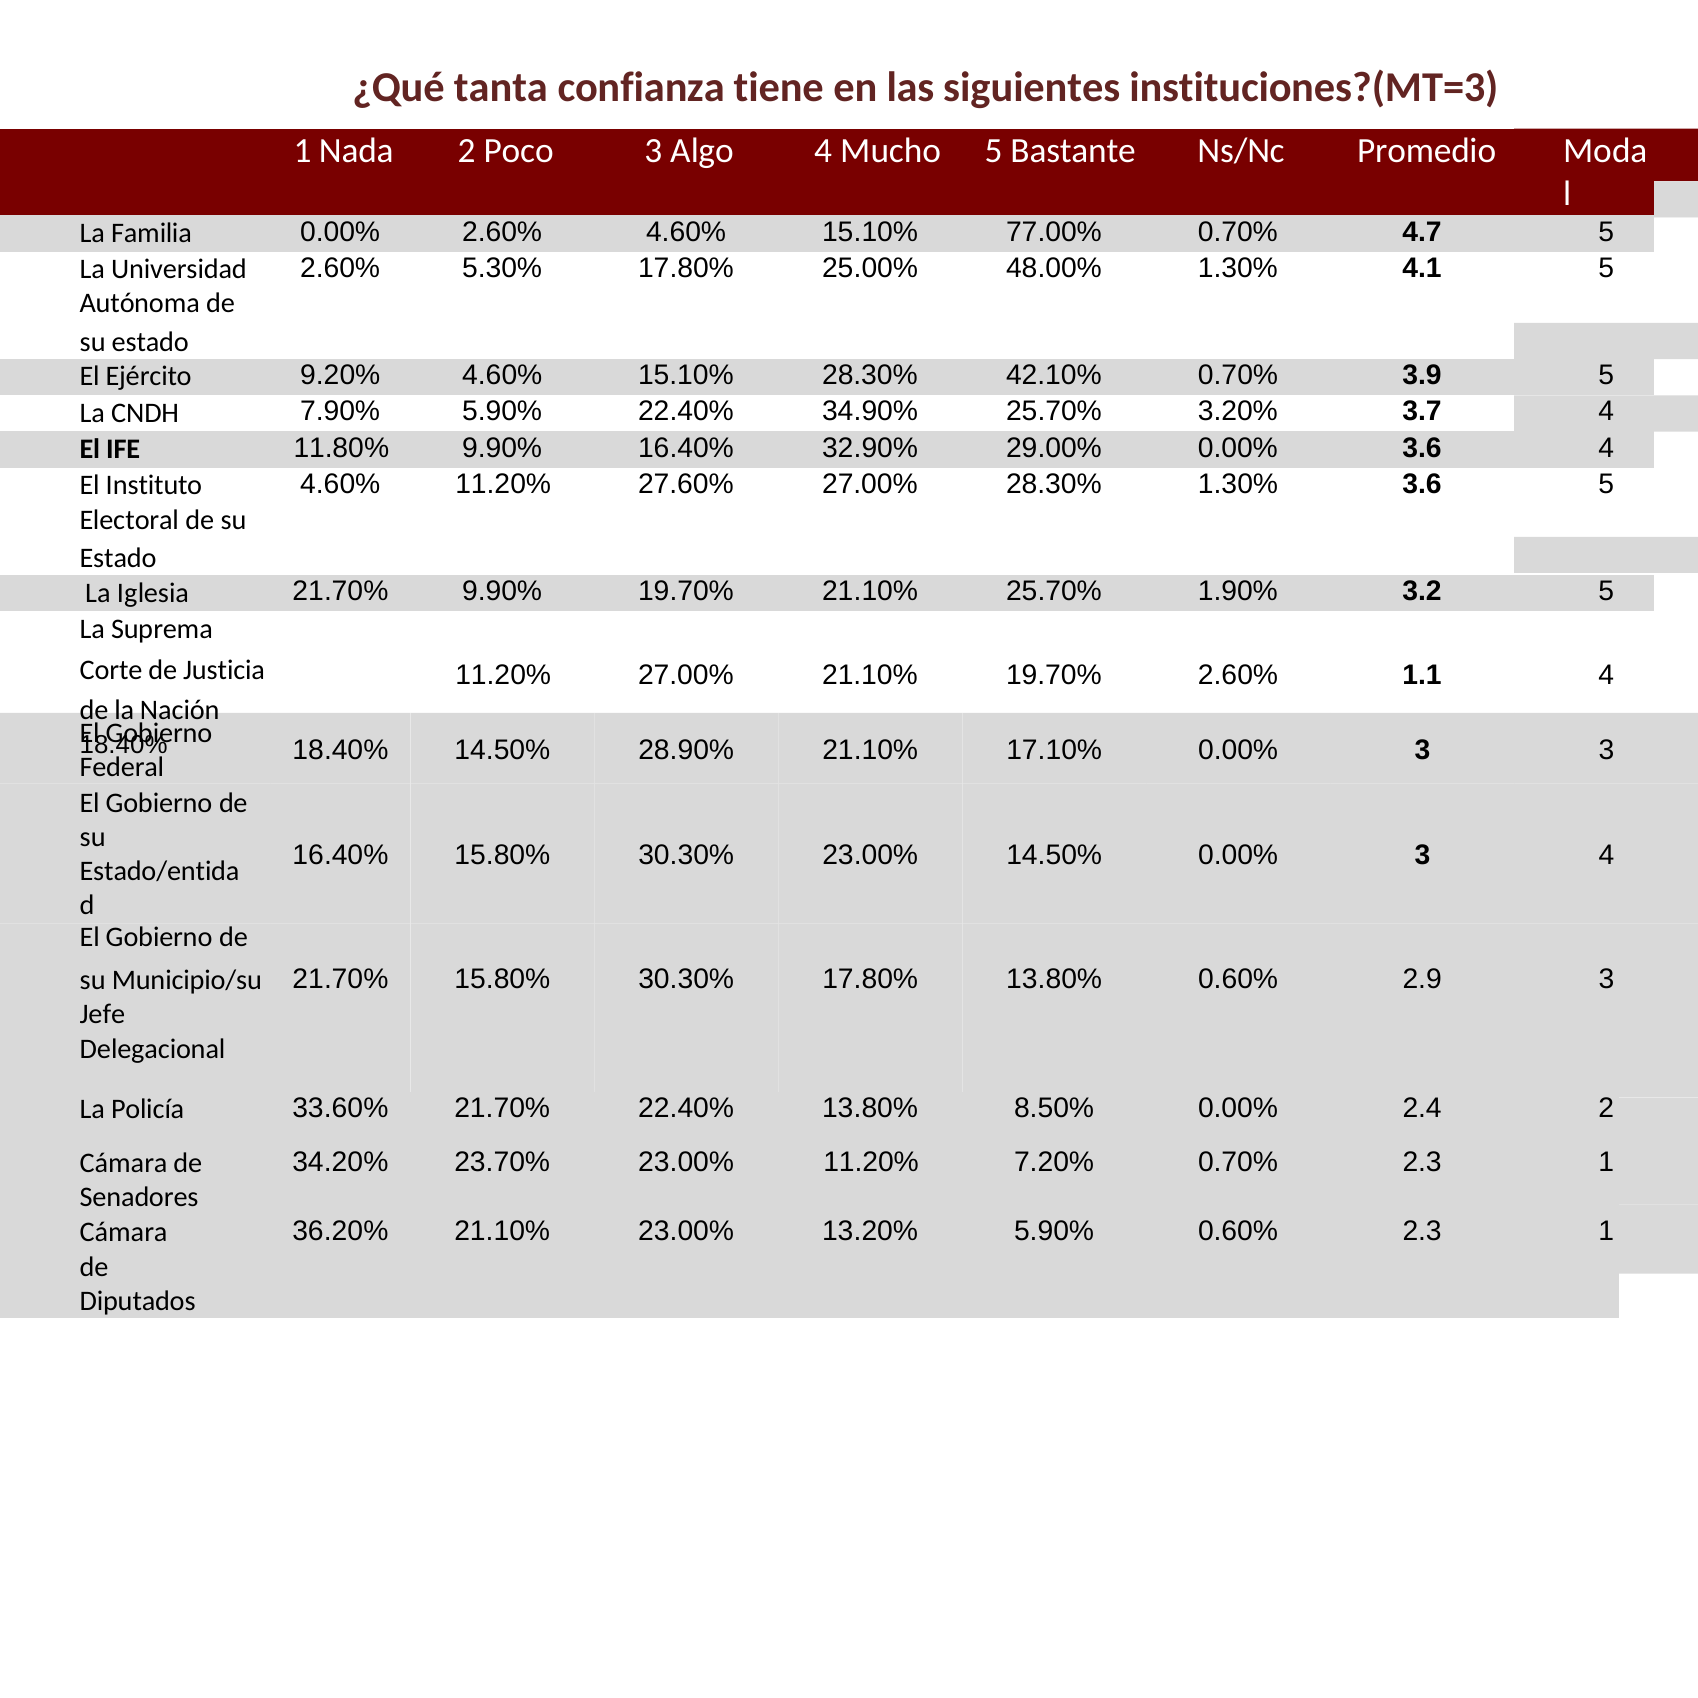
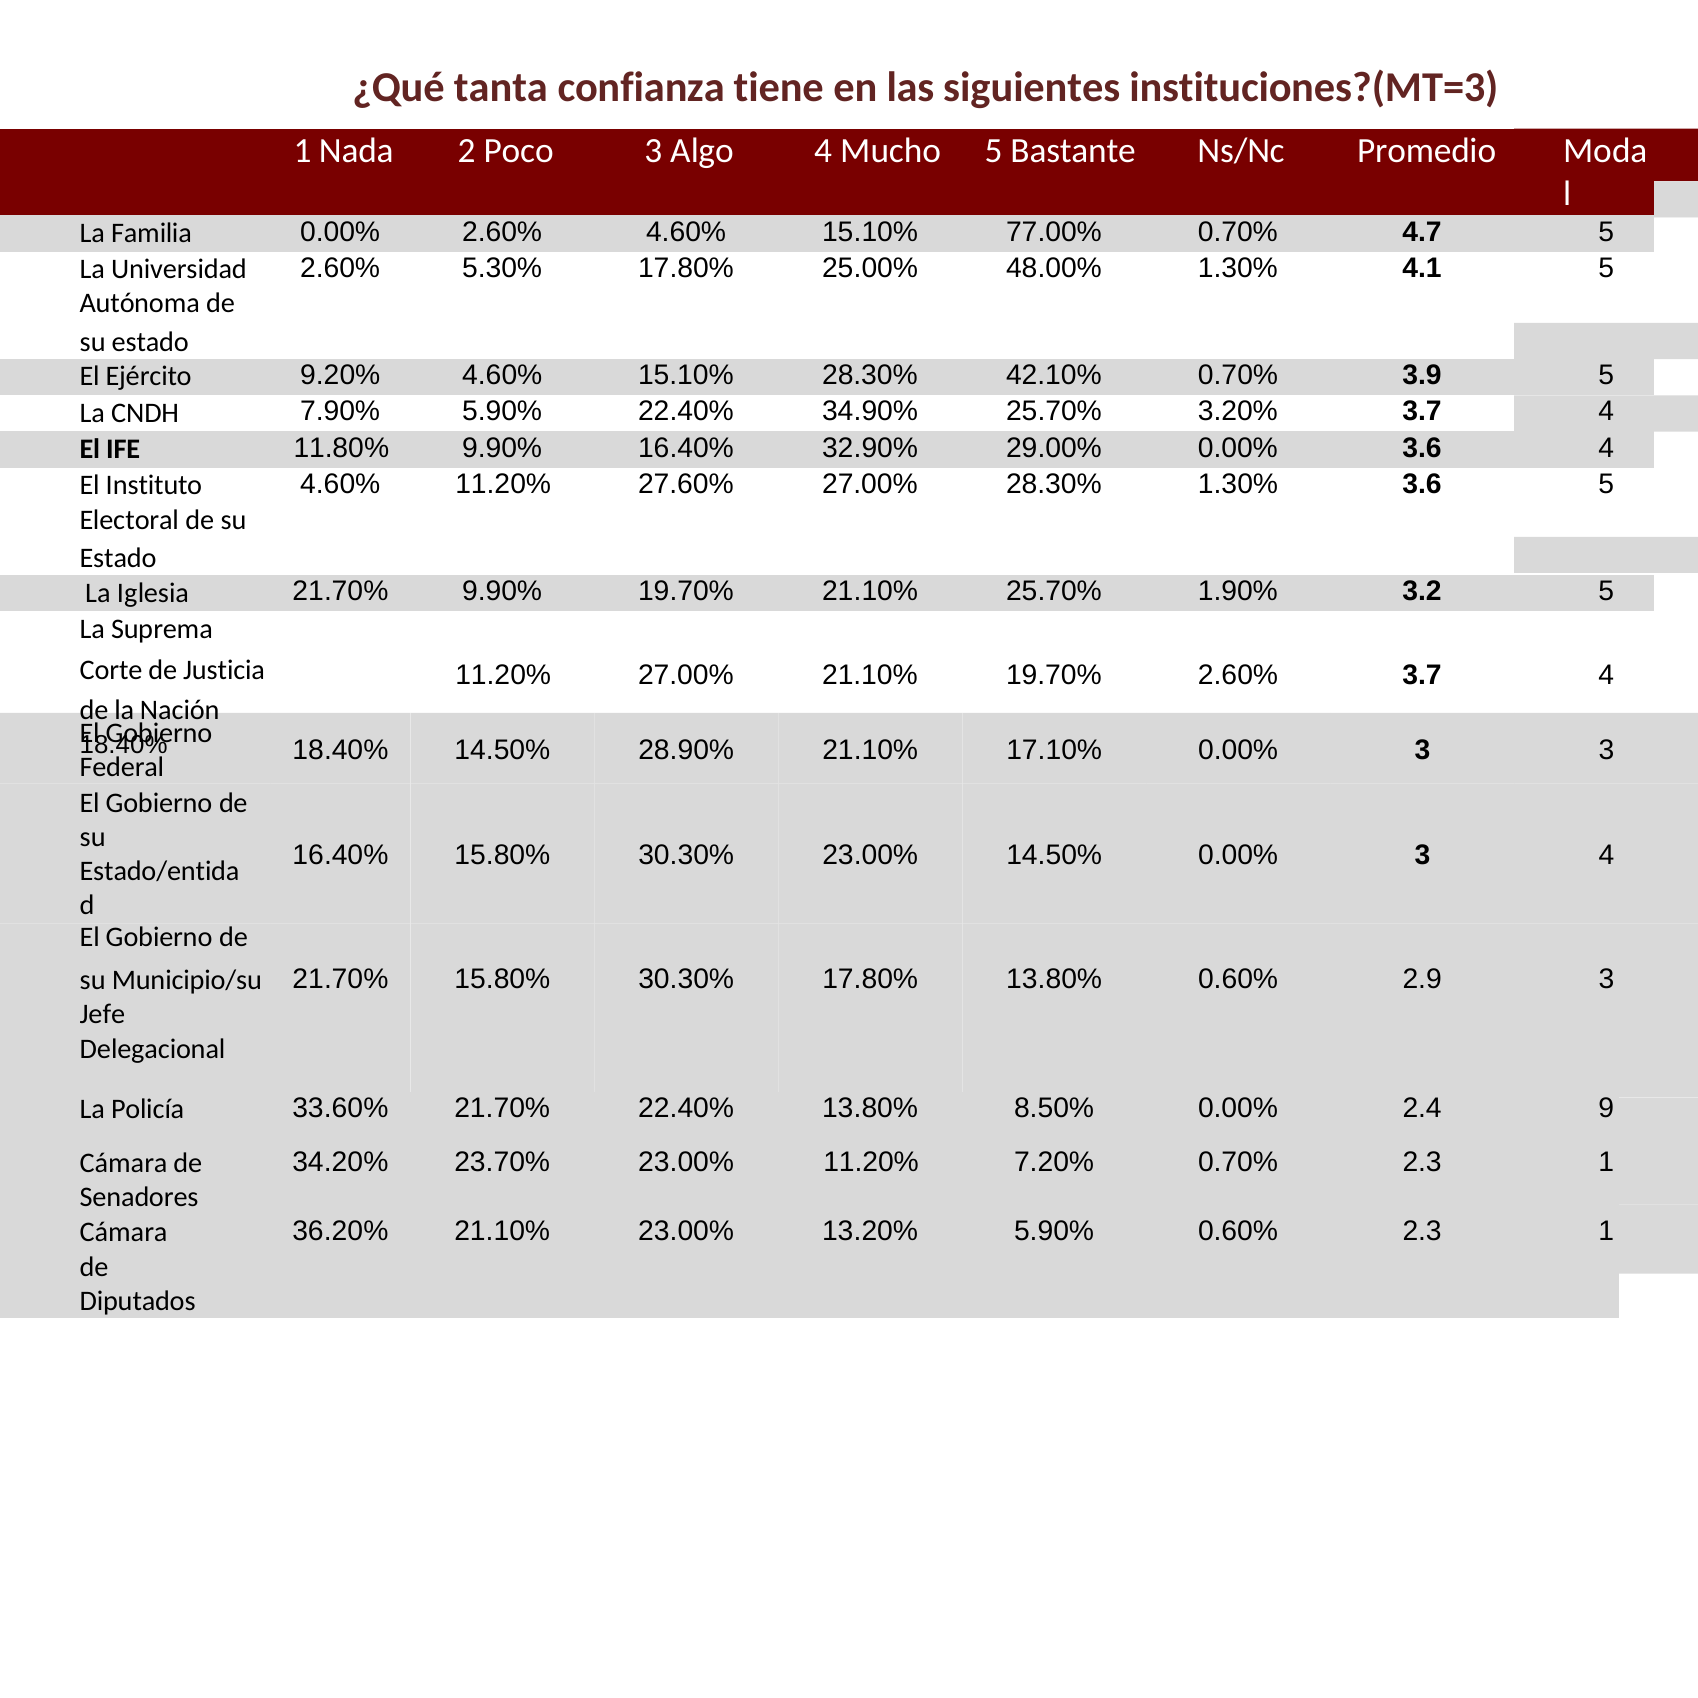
2.60% 1.1: 1.1 -> 3.7 (1422, 675)
2.4 2: 2 -> 9 (1606, 1108)
